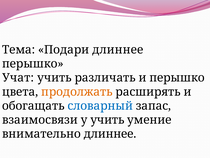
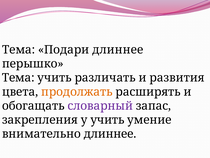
Учат: Учат -> Тема (18, 78)
и перышко: перышко -> развития (177, 78)
словарный colour: blue -> purple (100, 106)
взаимосвязи: взаимосвязи -> закрепления (40, 120)
